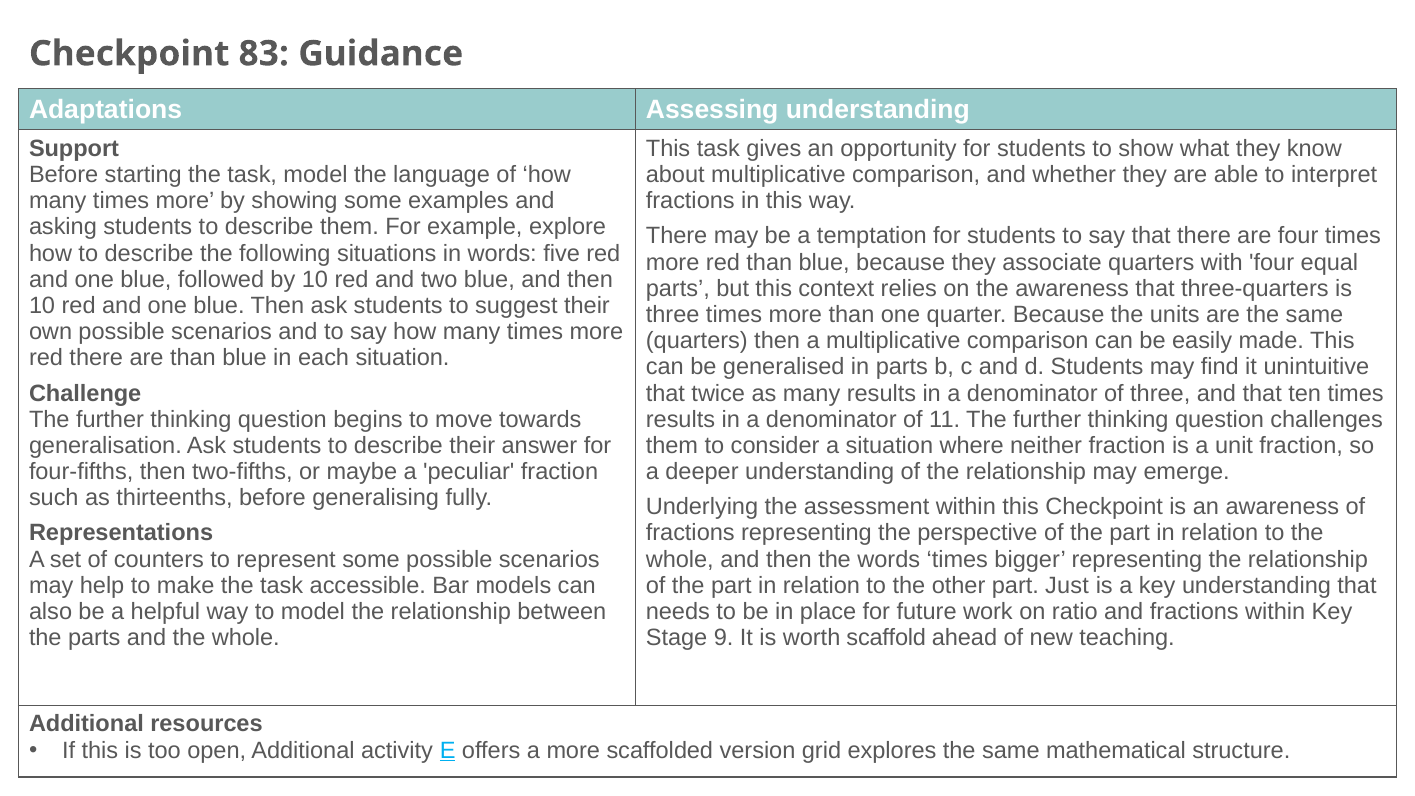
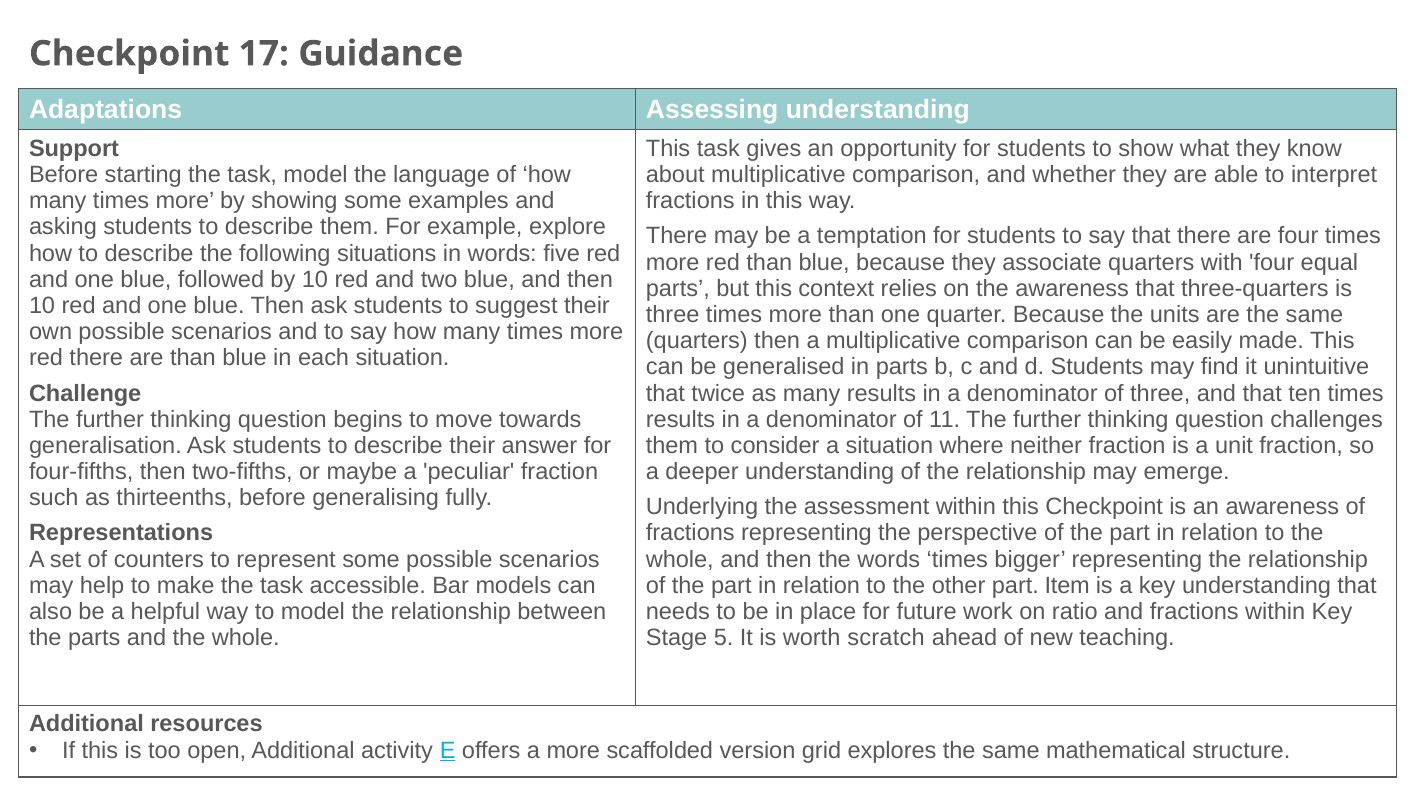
83: 83 -> 17 (264, 54)
Just: Just -> Item (1067, 585)
9: 9 -> 5 (724, 638)
scaffold: scaffold -> scratch (886, 638)
